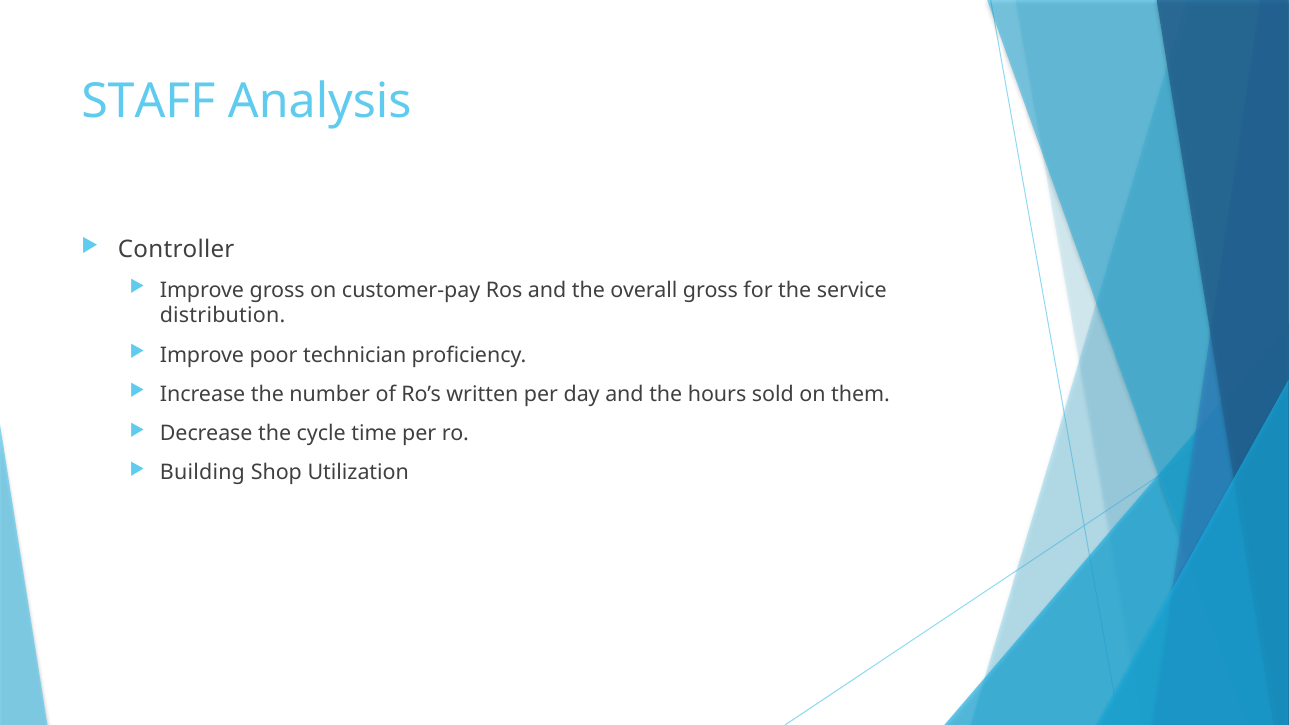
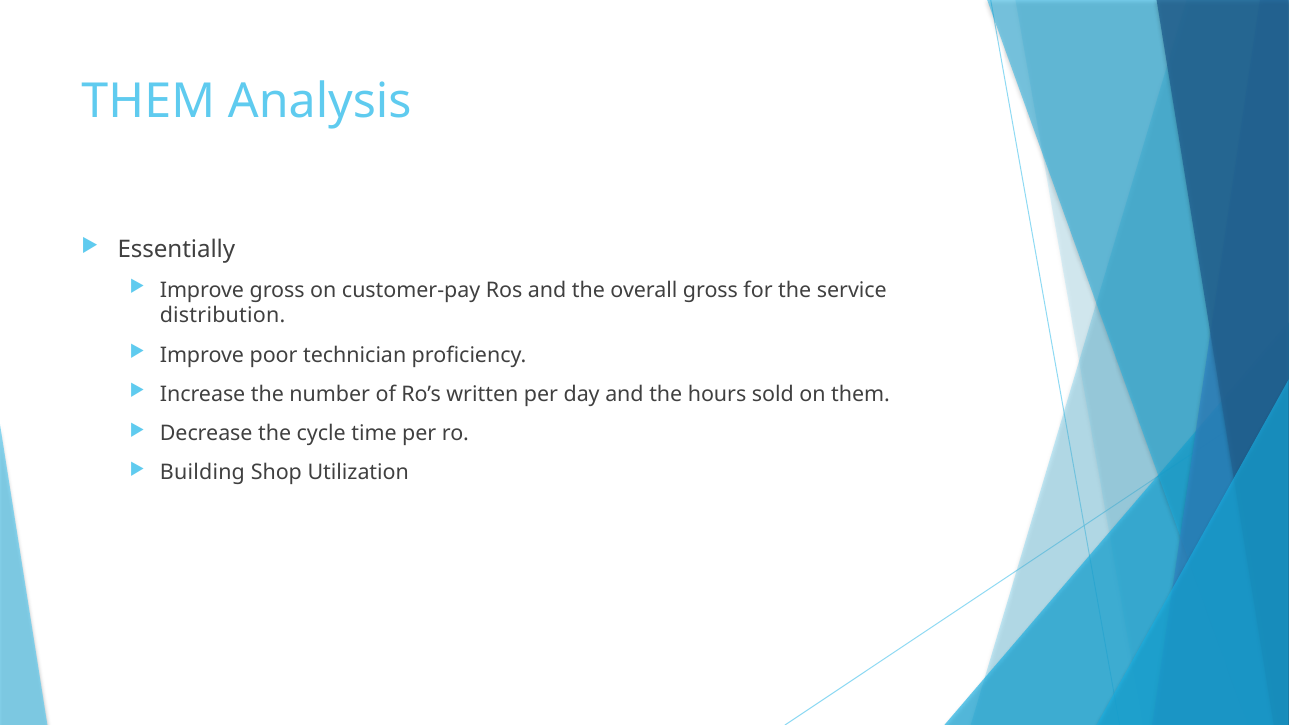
STAFF: STAFF -> THEM (148, 102)
Controller: Controller -> Essentially (176, 249)
